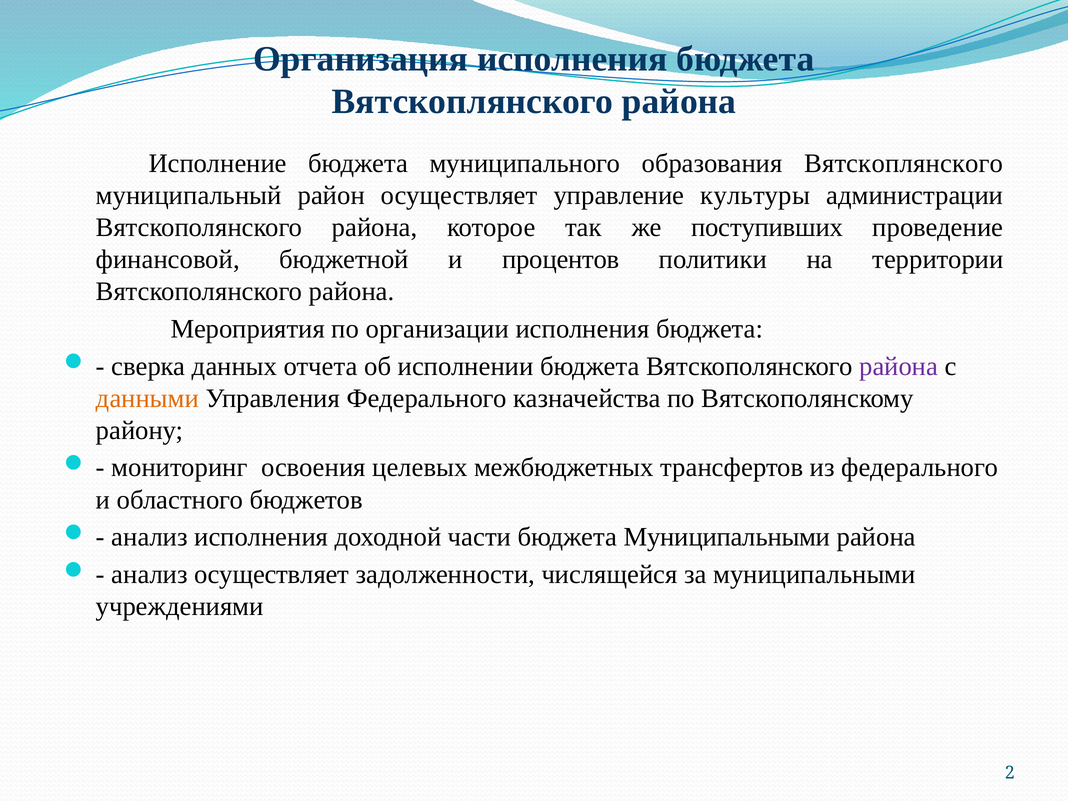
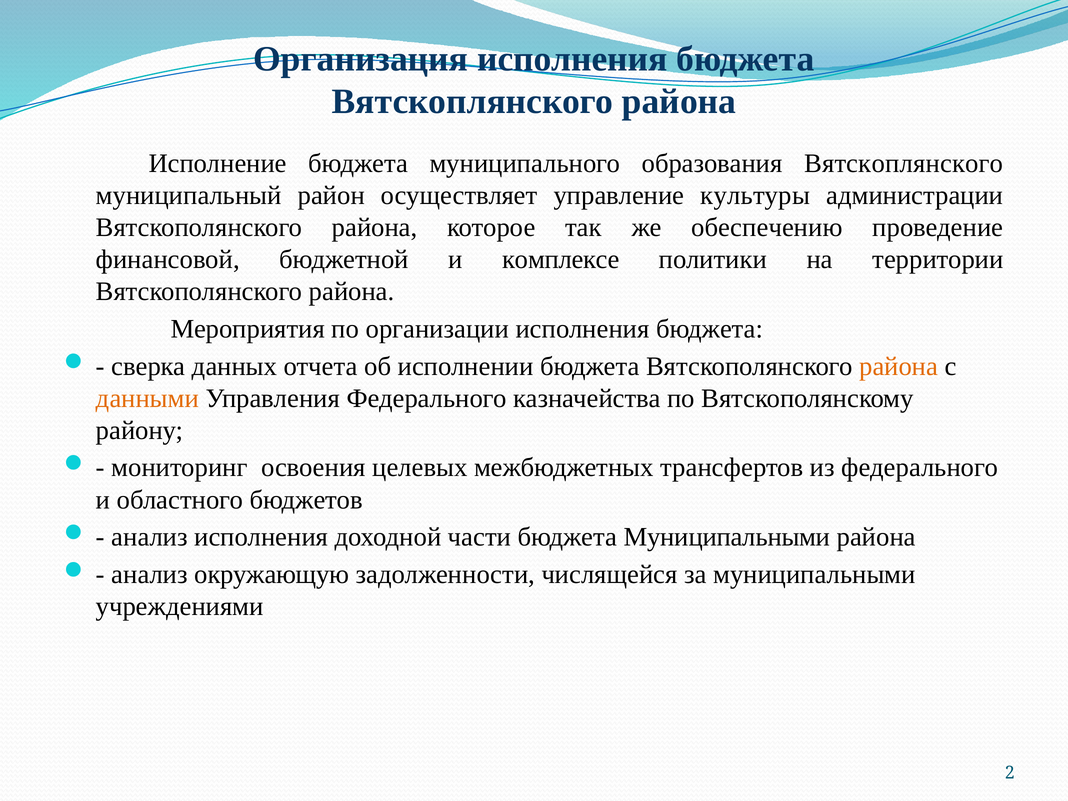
поступивших: поступивших -> обеспечению (767, 227)
процентов: процентов -> комплексе (561, 259)
района colour: purple -> orange (899, 366)
анализ осуществляет: осуществляет -> окружающую (272, 574)
